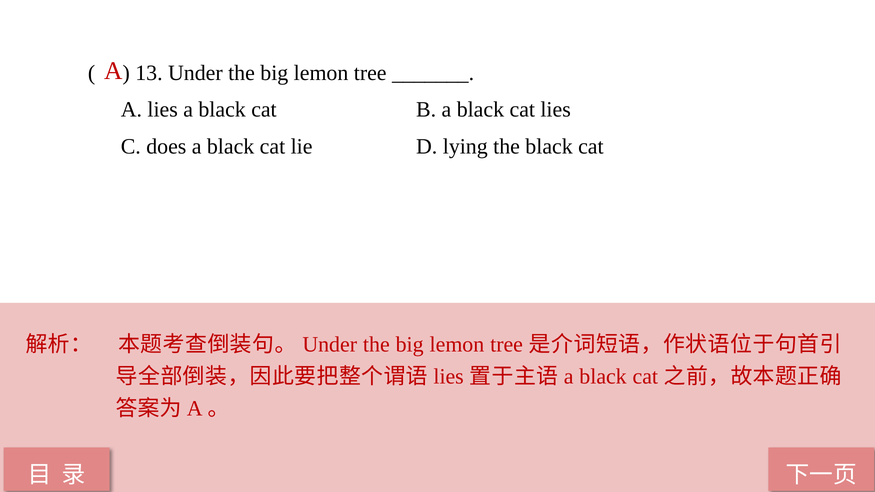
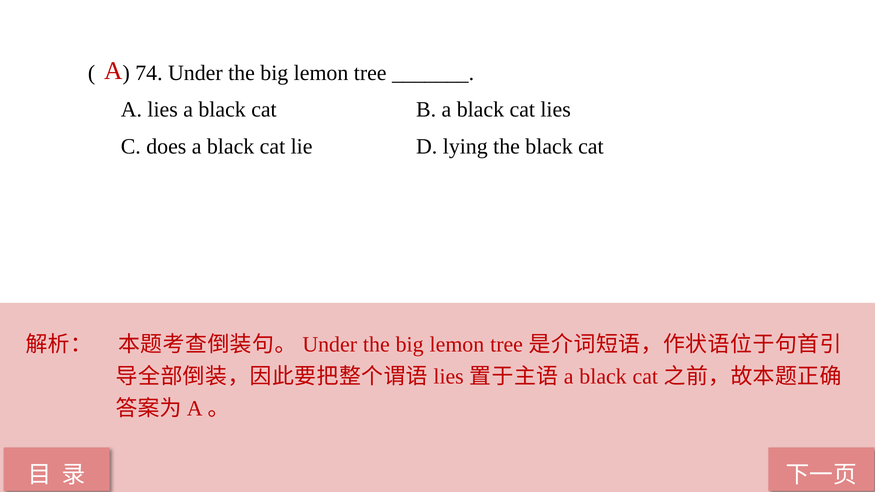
13: 13 -> 74 (149, 73)
